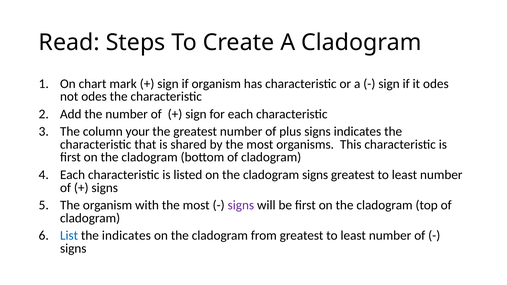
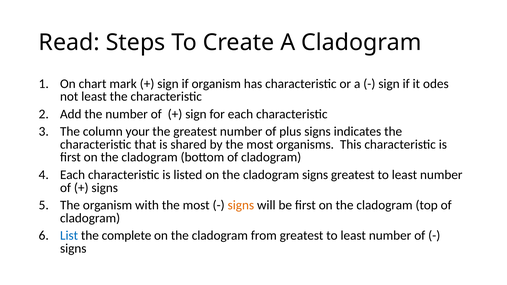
not odes: odes -> least (94, 97)
signs colour: purple -> orange (241, 205)
the indicates: indicates -> complete (127, 236)
